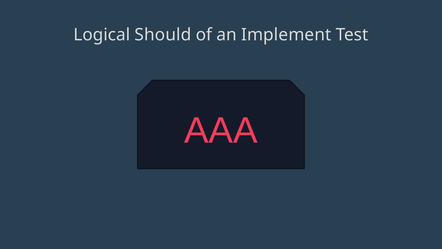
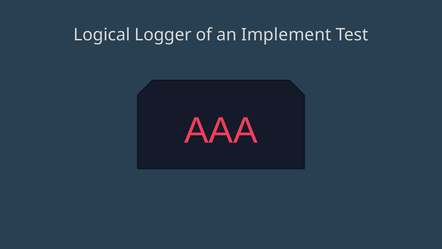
Should: Should -> Logger (163, 35)
